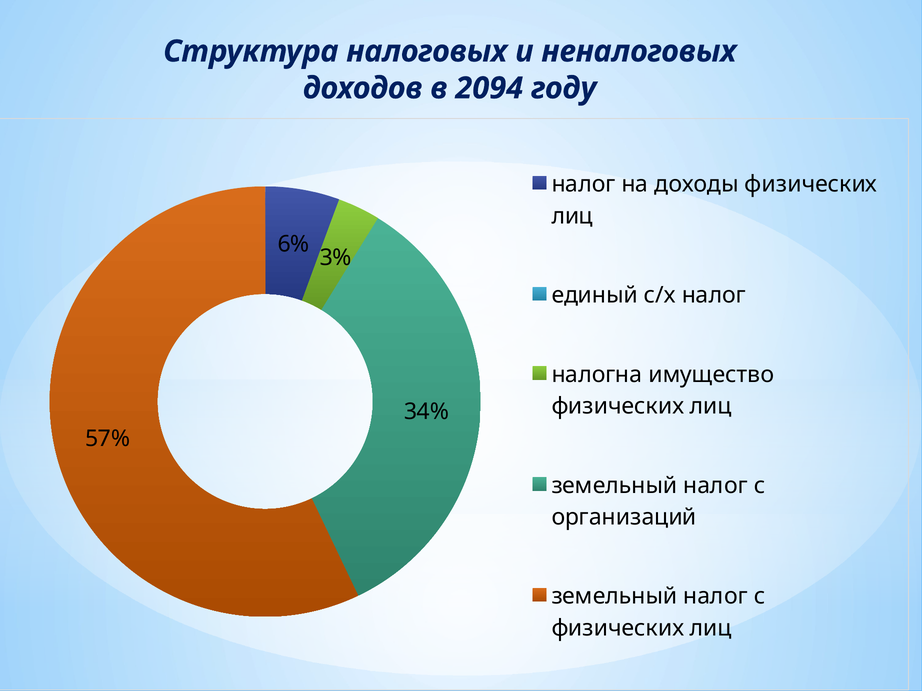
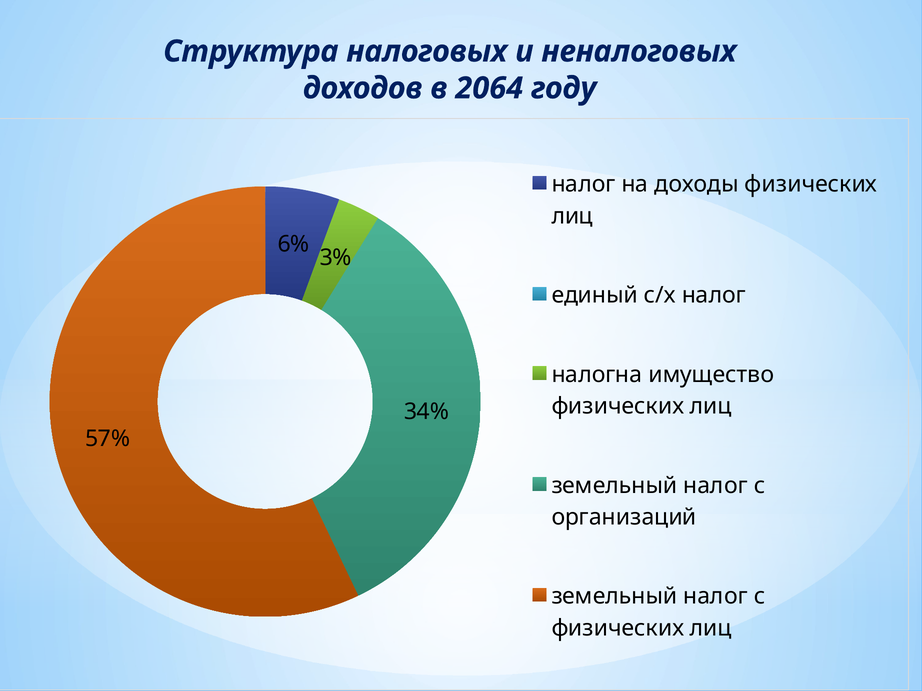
2094: 2094 -> 2064 (489, 88)
